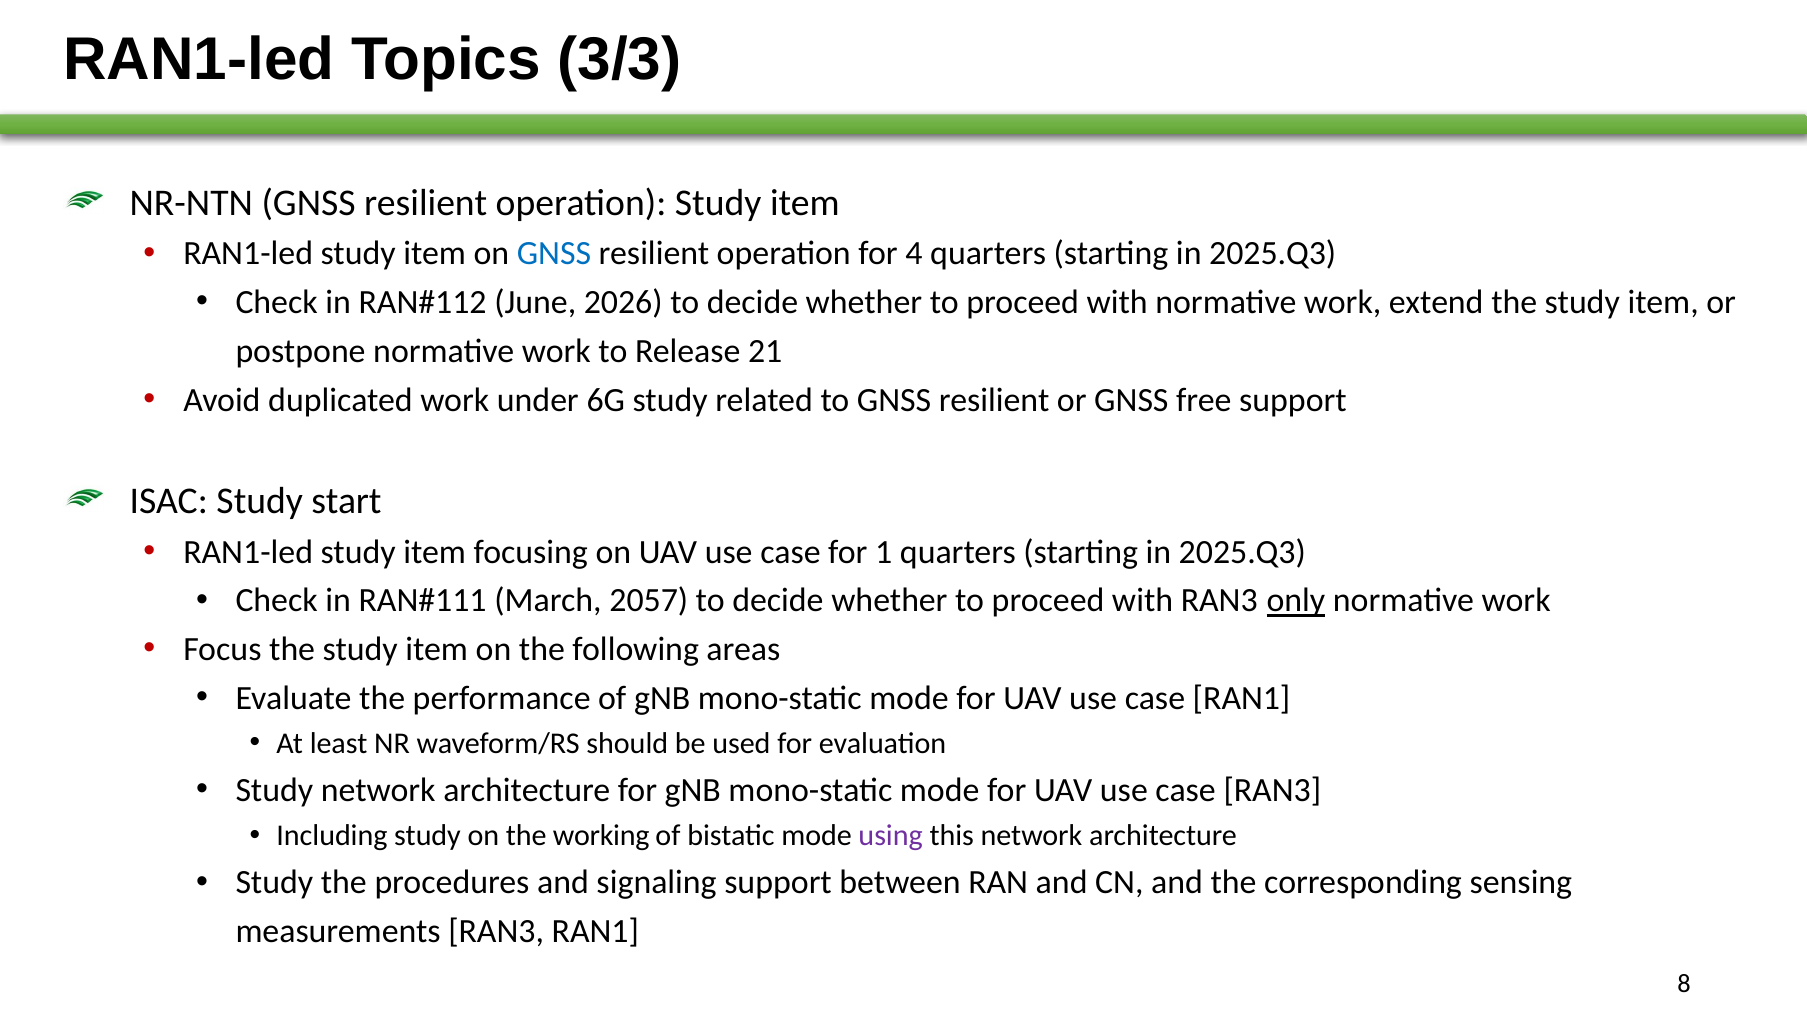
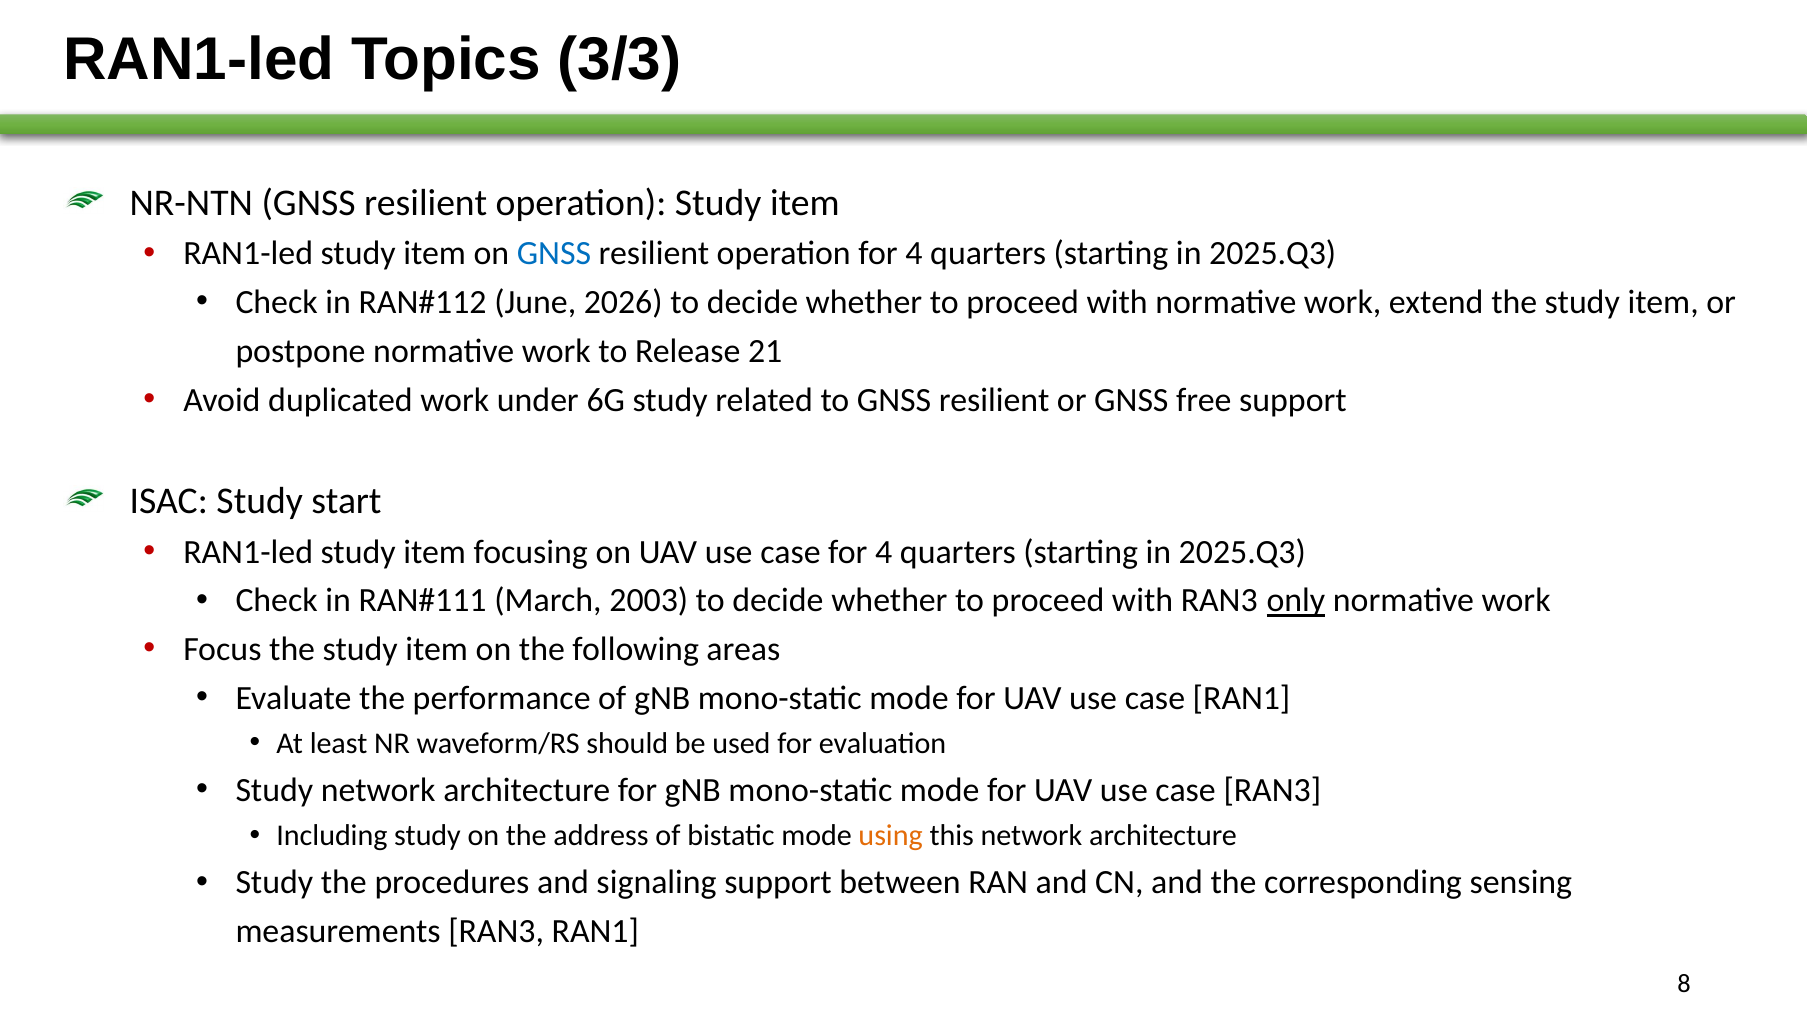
case for 1: 1 -> 4 (884, 552)
2057: 2057 -> 2003 (649, 600)
working: working -> address (601, 835)
using colour: purple -> orange (891, 835)
